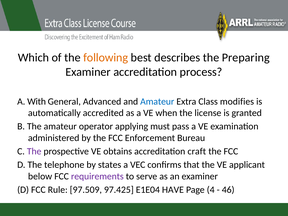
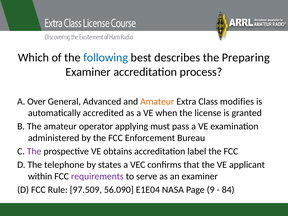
following colour: orange -> blue (106, 58)
With: With -> Over (37, 101)
Amateur colour: blue -> orange (157, 101)
craft: craft -> label (197, 151)
below: below -> within (40, 176)
97.425: 97.425 -> 56.090 (119, 190)
HAVE: HAVE -> NASA (173, 190)
4: 4 -> 9 (211, 190)
46: 46 -> 84 (228, 190)
